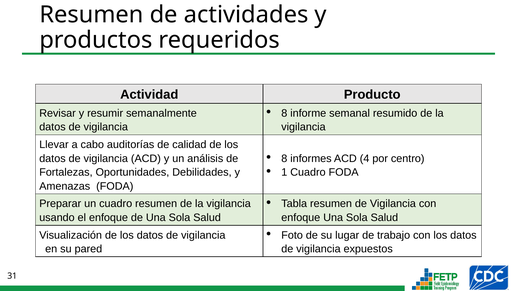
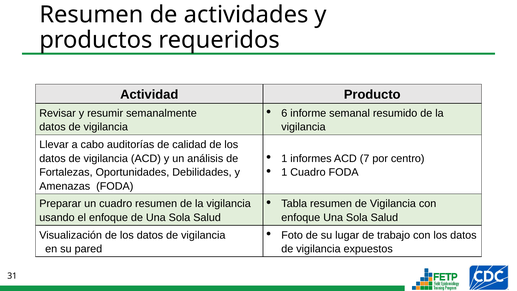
8: 8 -> 6 (284, 113)
8: 8 -> 1 (284, 158)
4: 4 -> 7 (365, 158)
